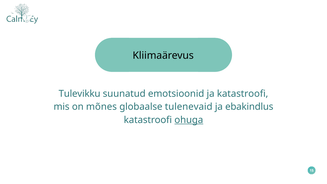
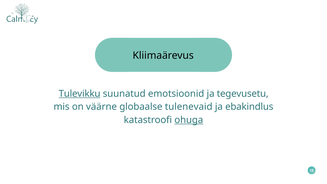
Tulevikku underline: none -> present (80, 94)
ja katastroofi: katastroofi -> tegevusetu (243, 94)
mõnes: mõnes -> väärne (101, 107)
